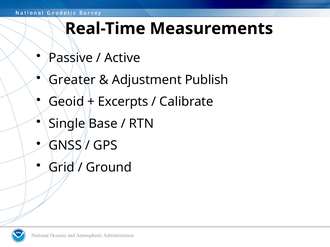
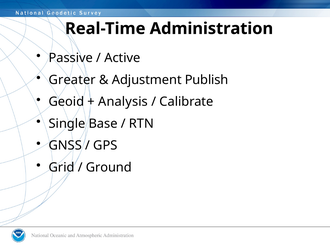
Measurements: Measurements -> Administration (211, 29)
Excerpts: Excerpts -> Analysis (123, 102)
